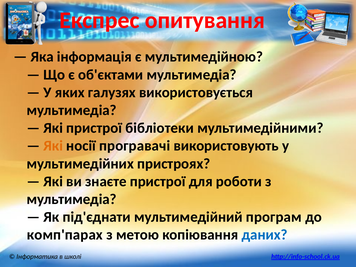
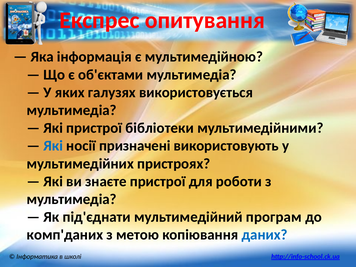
Які colour: orange -> blue (53, 146)
програвачі: програвачі -> призначені (135, 146)
комп'парах: комп'парах -> комп'даних (65, 235)
